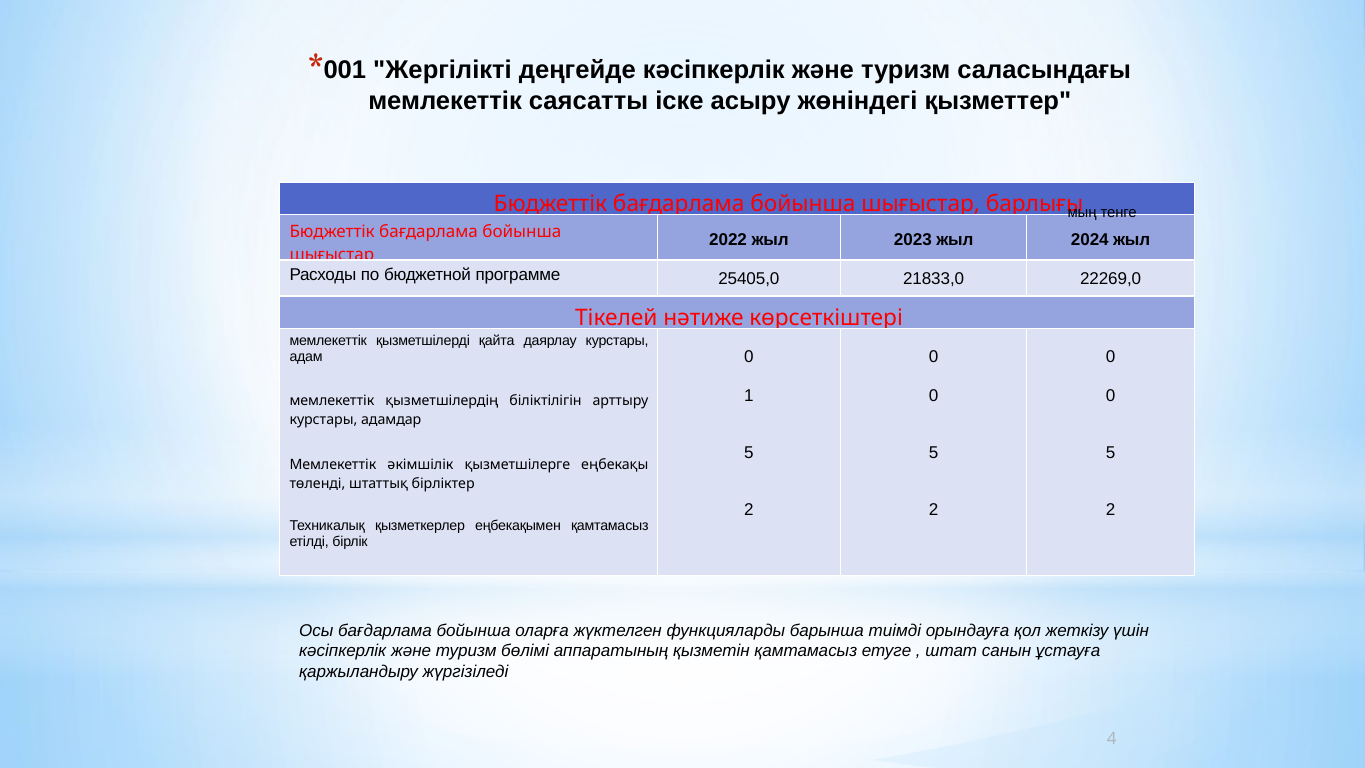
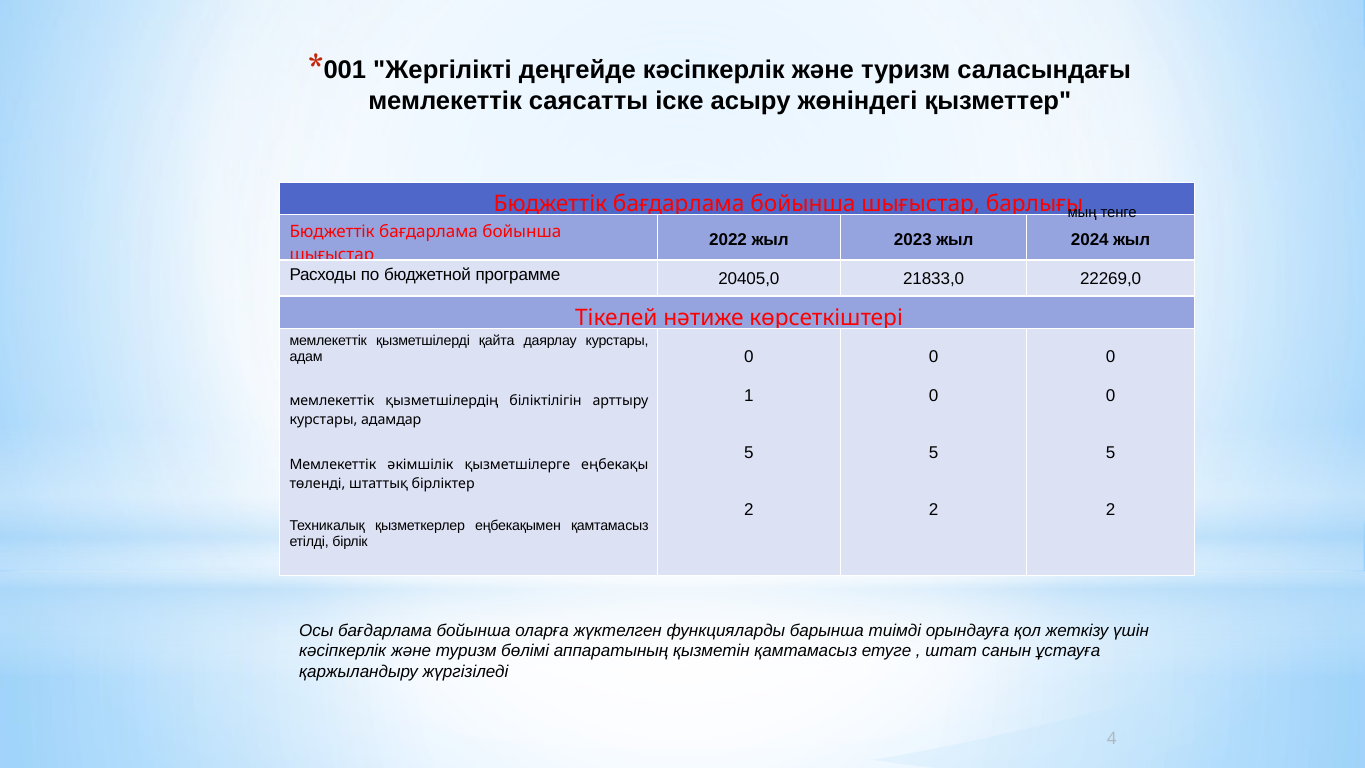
25405,0: 25405,0 -> 20405,0 (749, 278)
